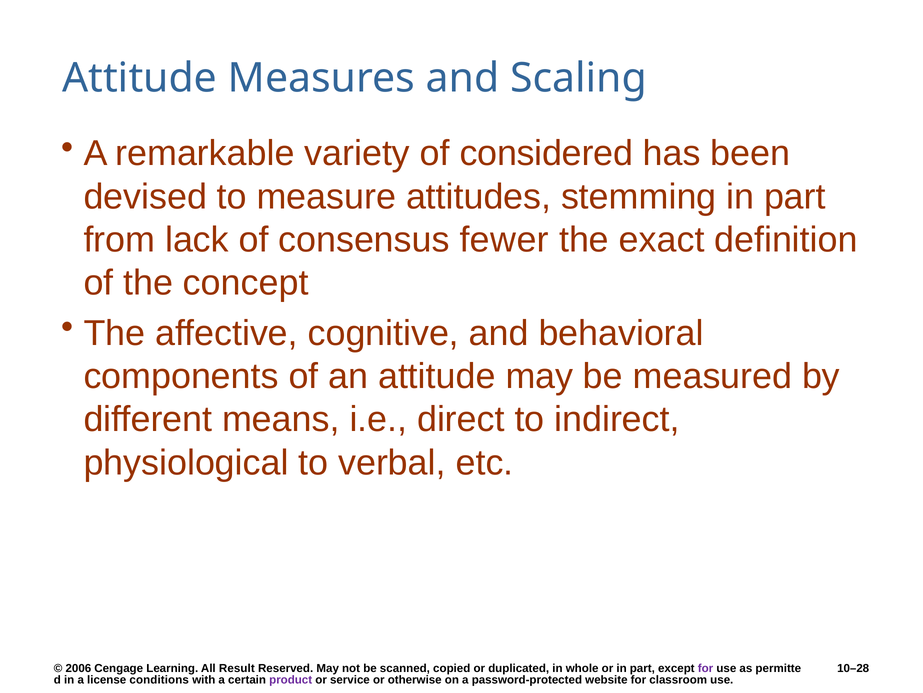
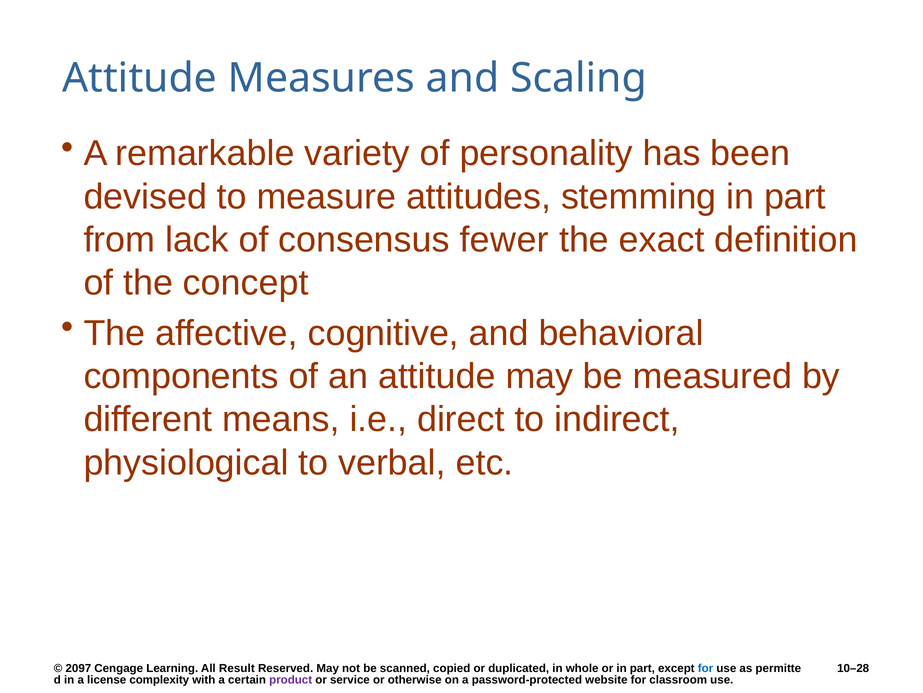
considered: considered -> personality (546, 153)
2006: 2006 -> 2097 (78, 668)
for colour: purple -> blue (705, 668)
conditions: conditions -> complexity (159, 679)
